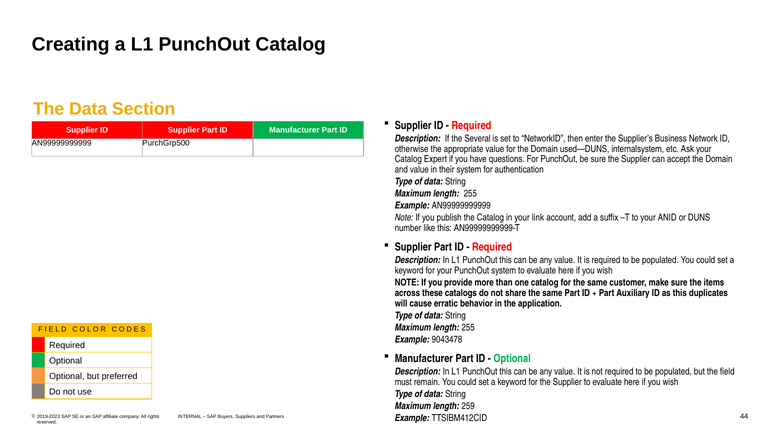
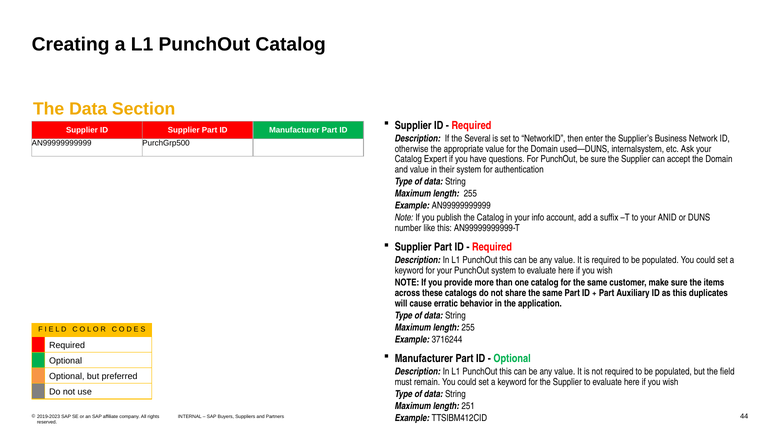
link: link -> info (538, 218)
9043478: 9043478 -> 3716244 (447, 339)
259: 259 -> 251 (468, 406)
